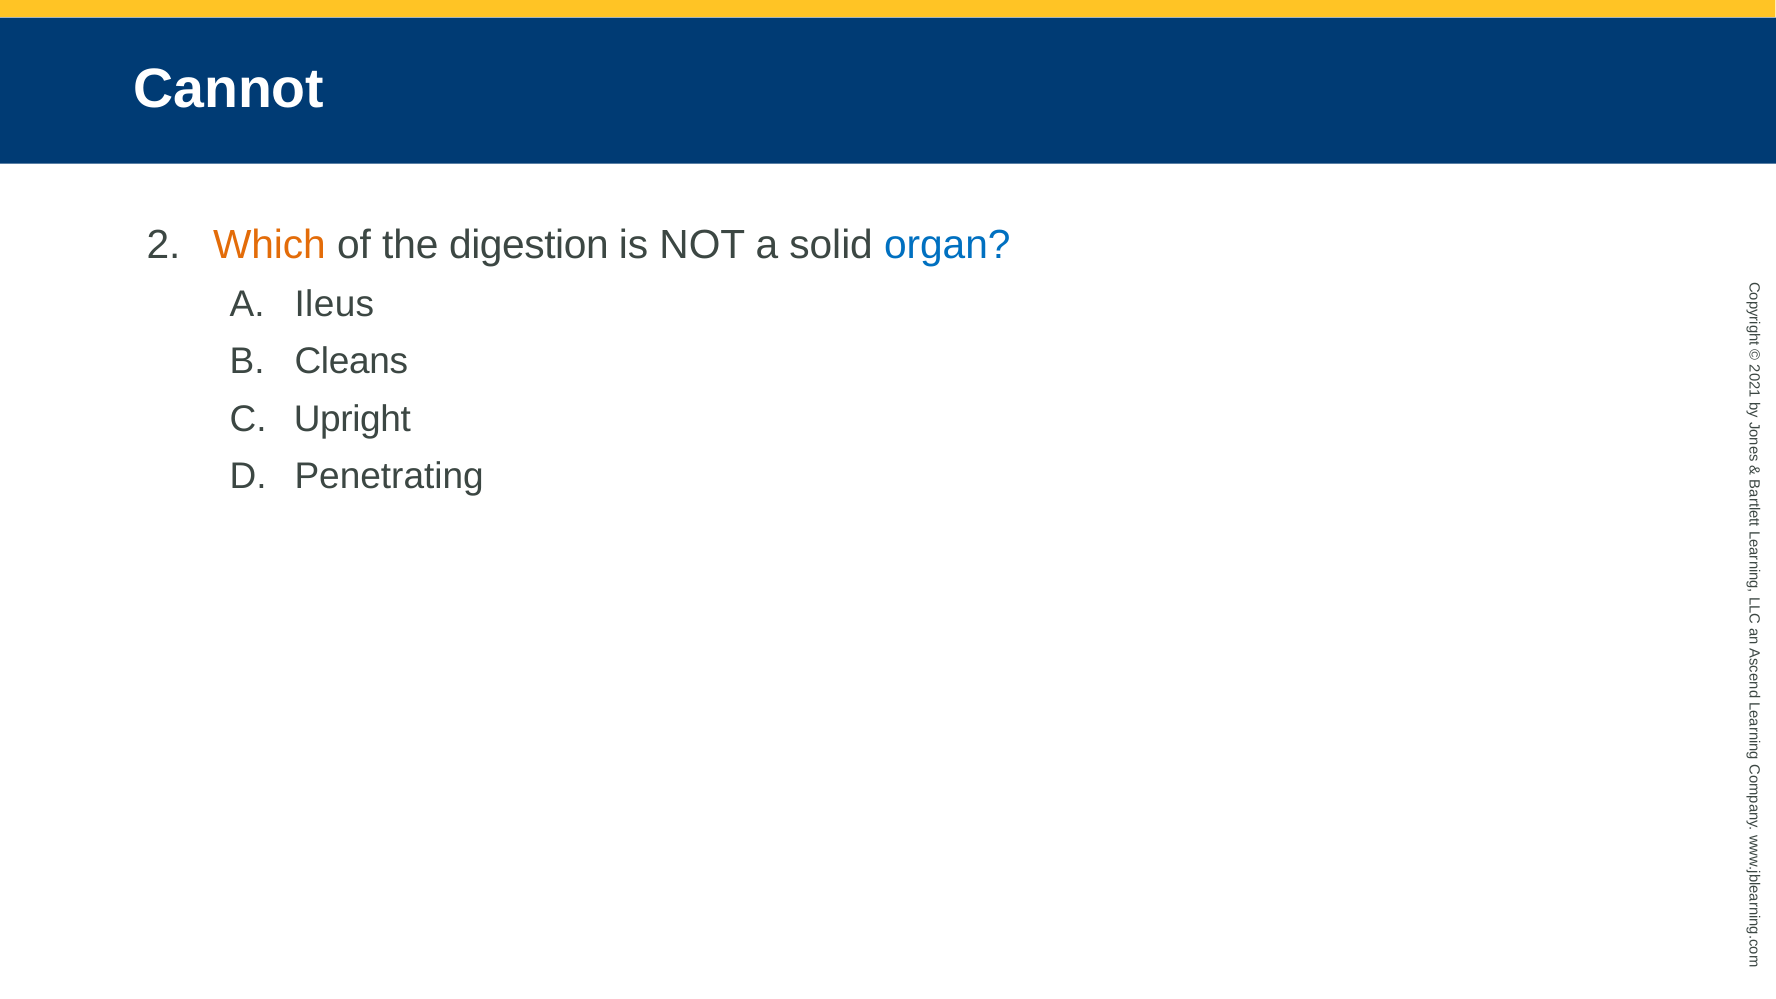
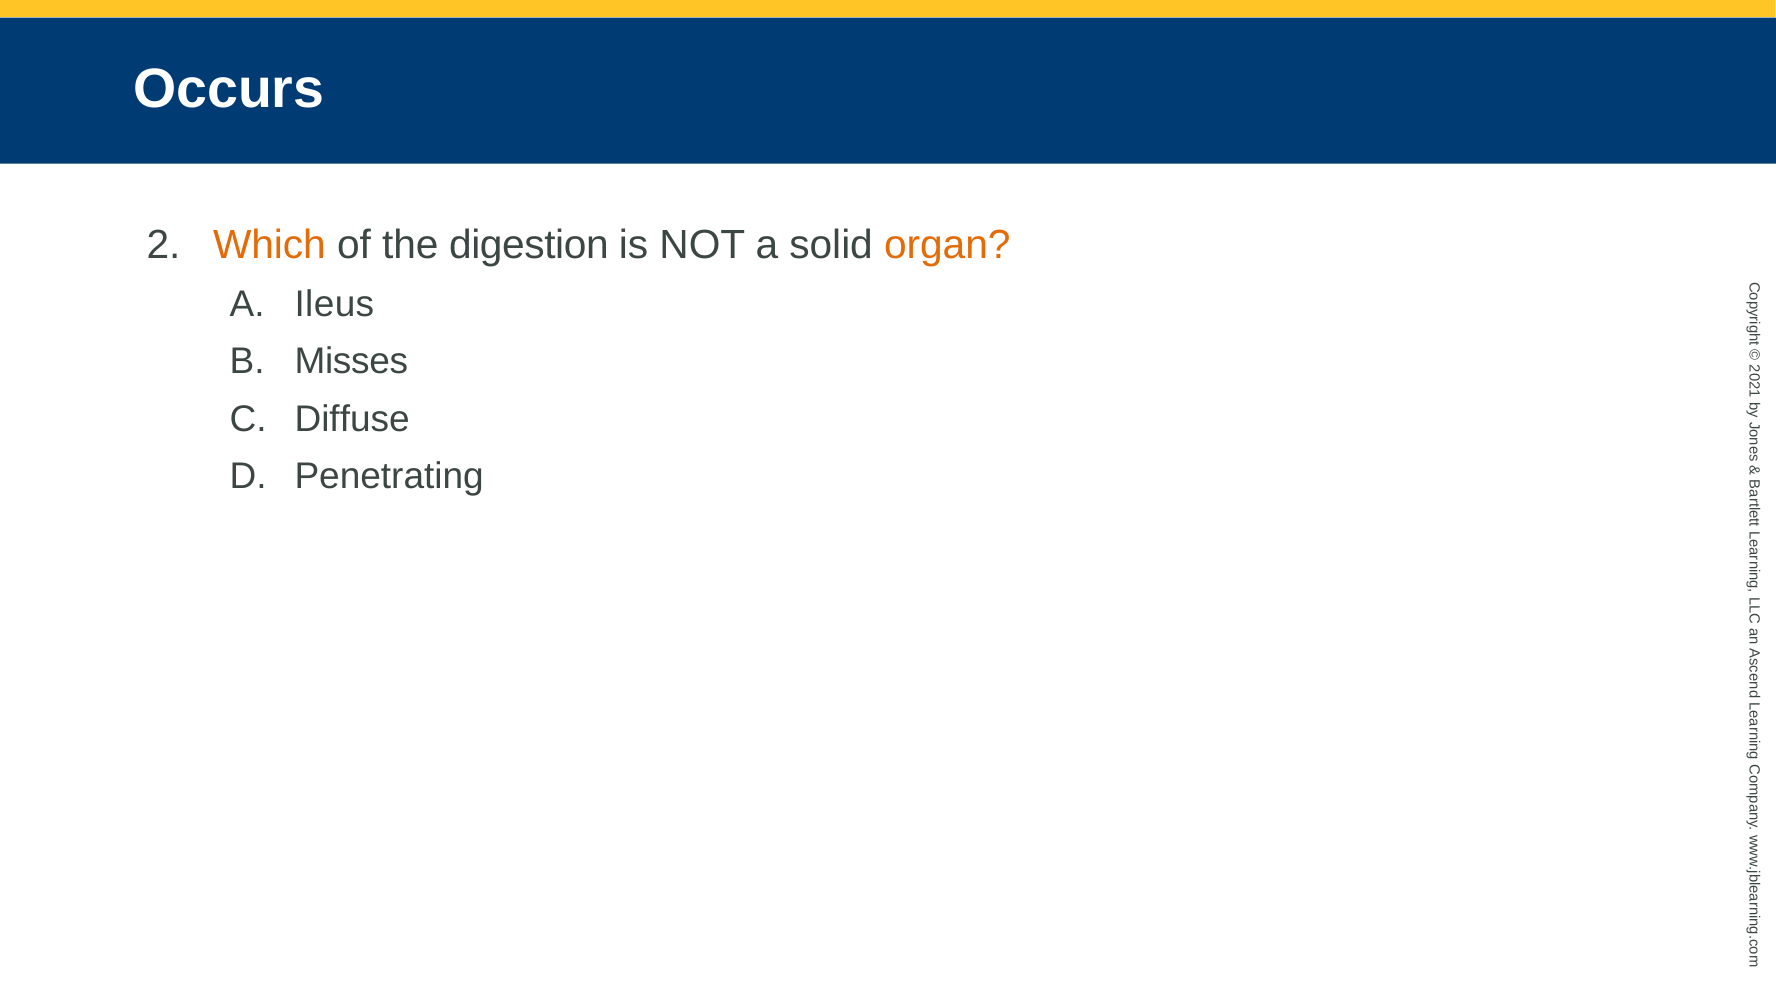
Cannot: Cannot -> Occurs (229, 89)
organ colour: blue -> orange (947, 245)
Cleans: Cleans -> Misses (351, 362)
Upright: Upright -> Diffuse (352, 419)
